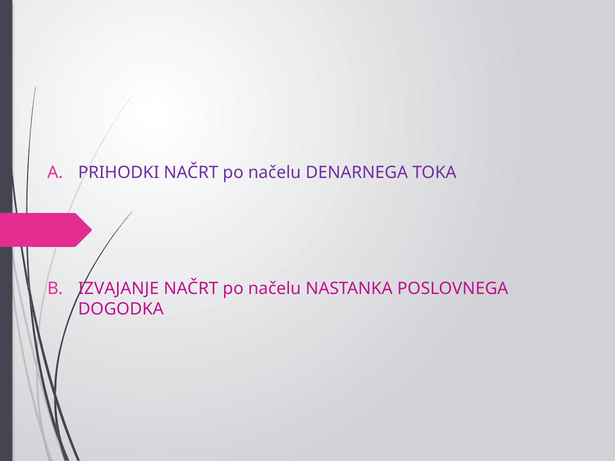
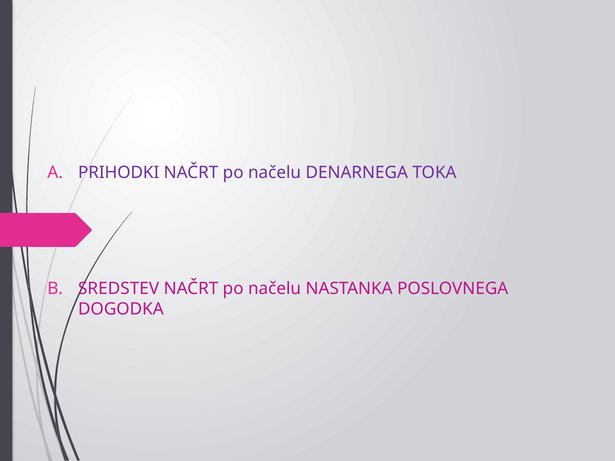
IZVAJANJE: IZVAJANJE -> SREDSTEV (119, 289)
